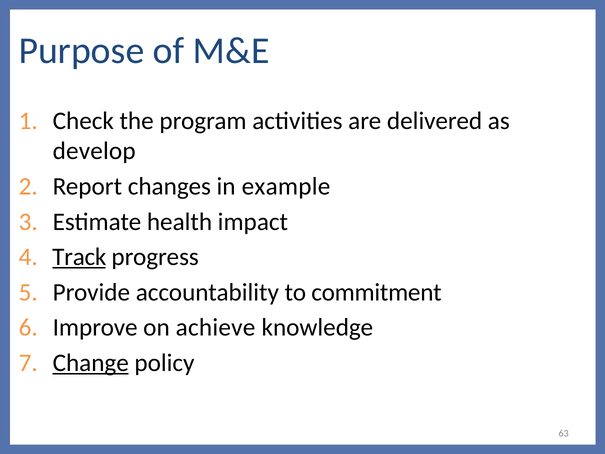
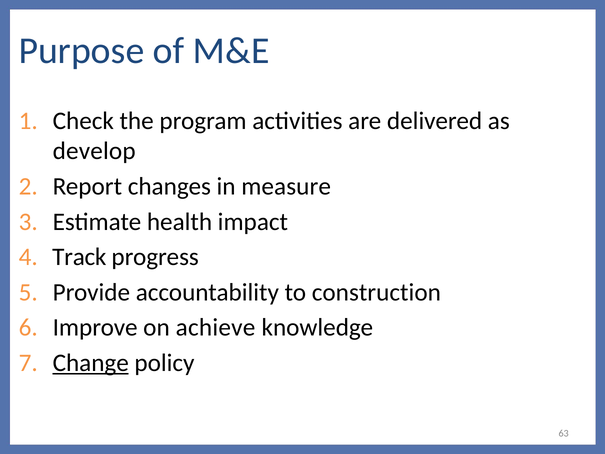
example: example -> measure (286, 186)
Track underline: present -> none (79, 257)
commitment: commitment -> construction (376, 292)
